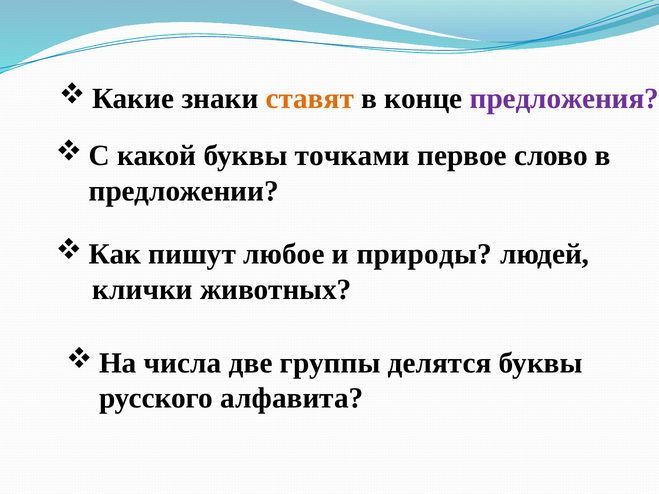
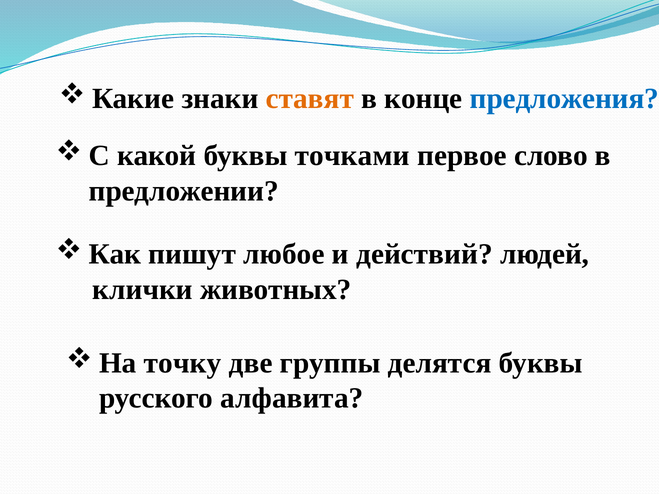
предложения colour: purple -> blue (564, 99)
природы: природы -> действий (424, 254)
числа: числа -> точку (183, 363)
